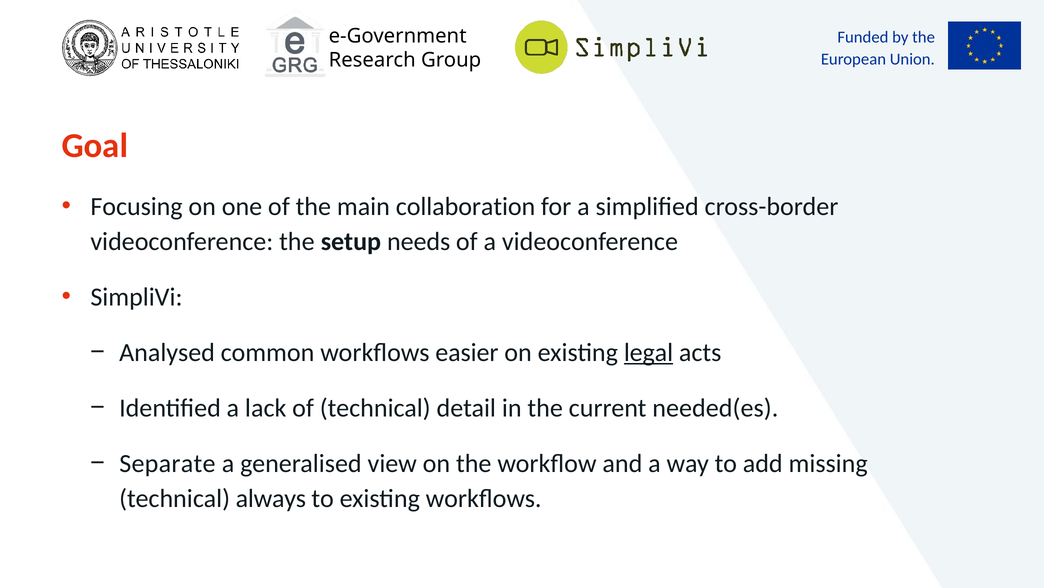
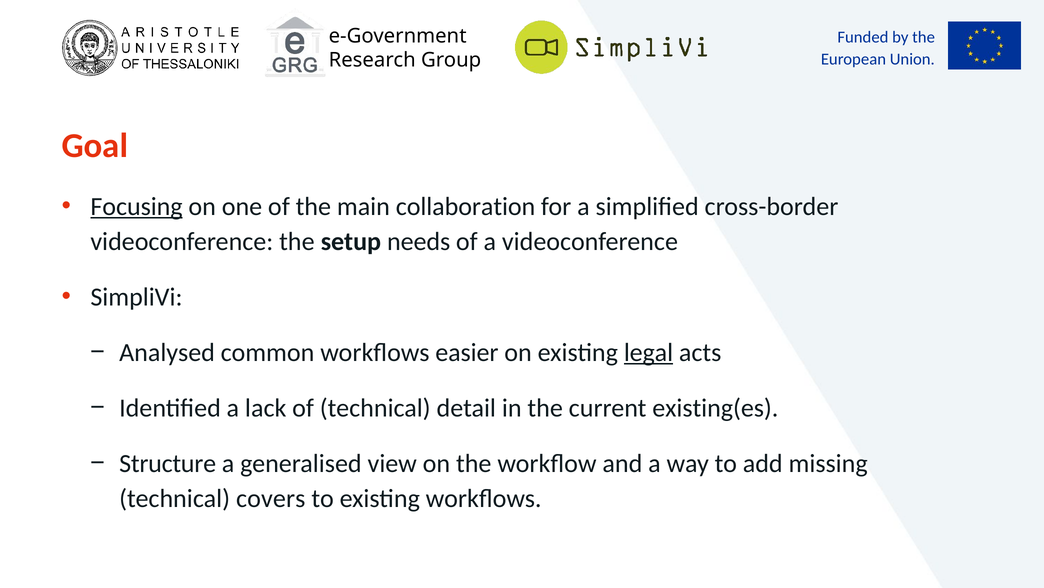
Focusing underline: none -> present (137, 206)
needed(es: needed(es -> existing(es (715, 408)
Separate: Separate -> Structure (168, 463)
always: always -> covers (271, 498)
